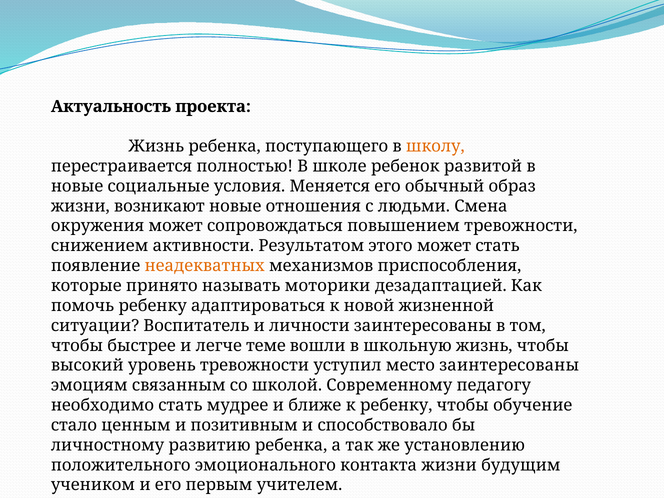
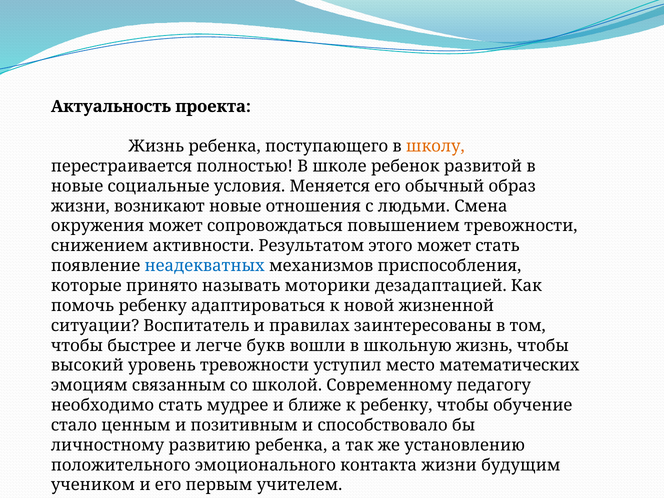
неадекватных colour: orange -> blue (205, 266)
личности: личности -> правилах (309, 326)
теме: теме -> букв (266, 346)
место заинтересованы: заинтересованы -> математических (509, 365)
